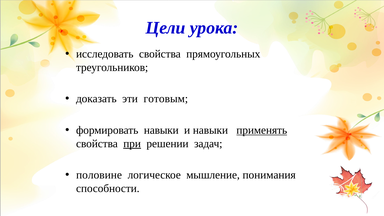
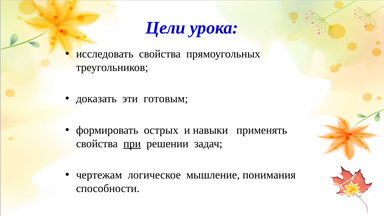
формировать навыки: навыки -> острых (161, 130)
применять underline: present -> none (262, 130)
половине: половине -> чертежам (99, 175)
